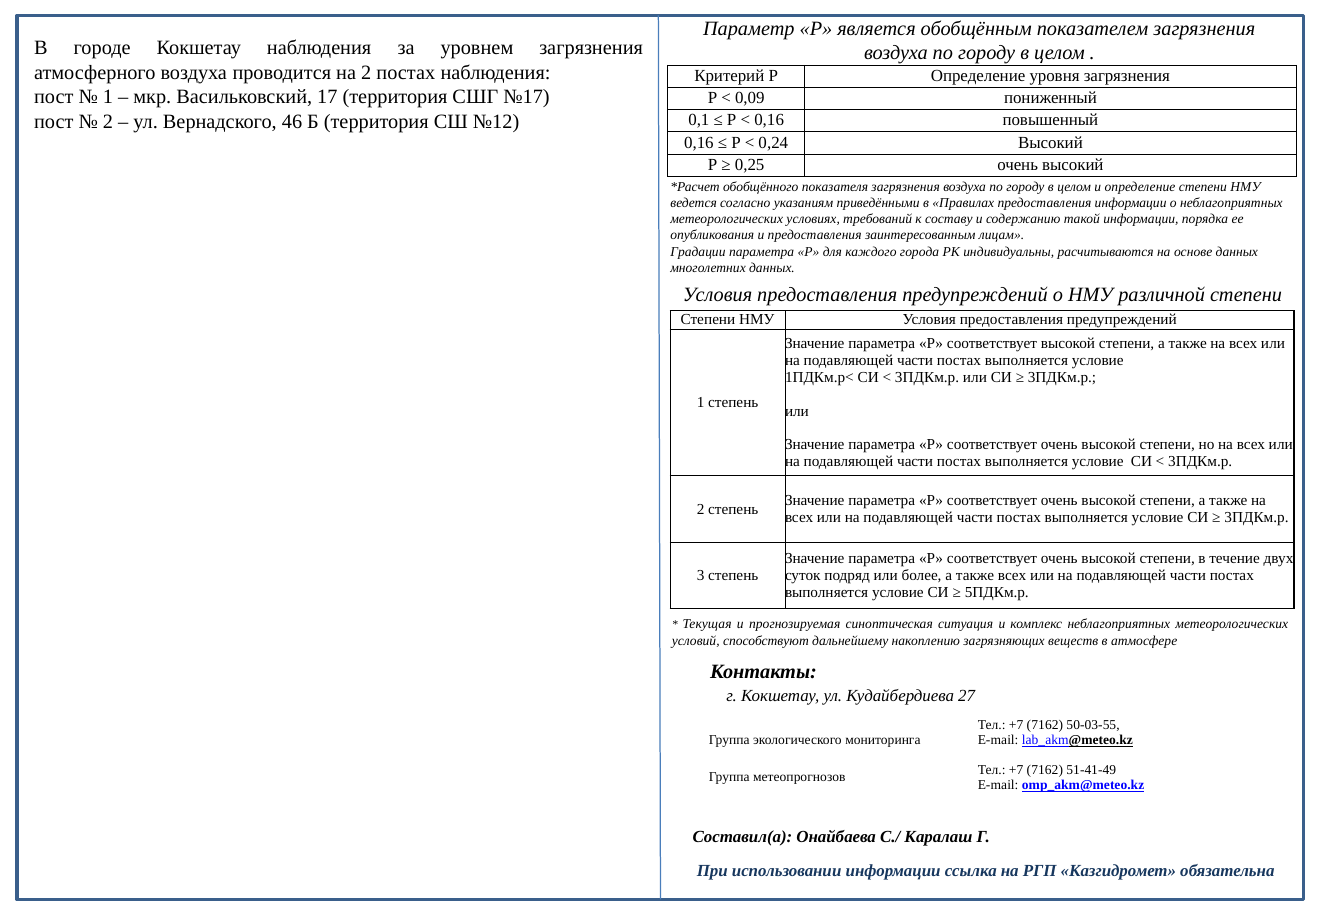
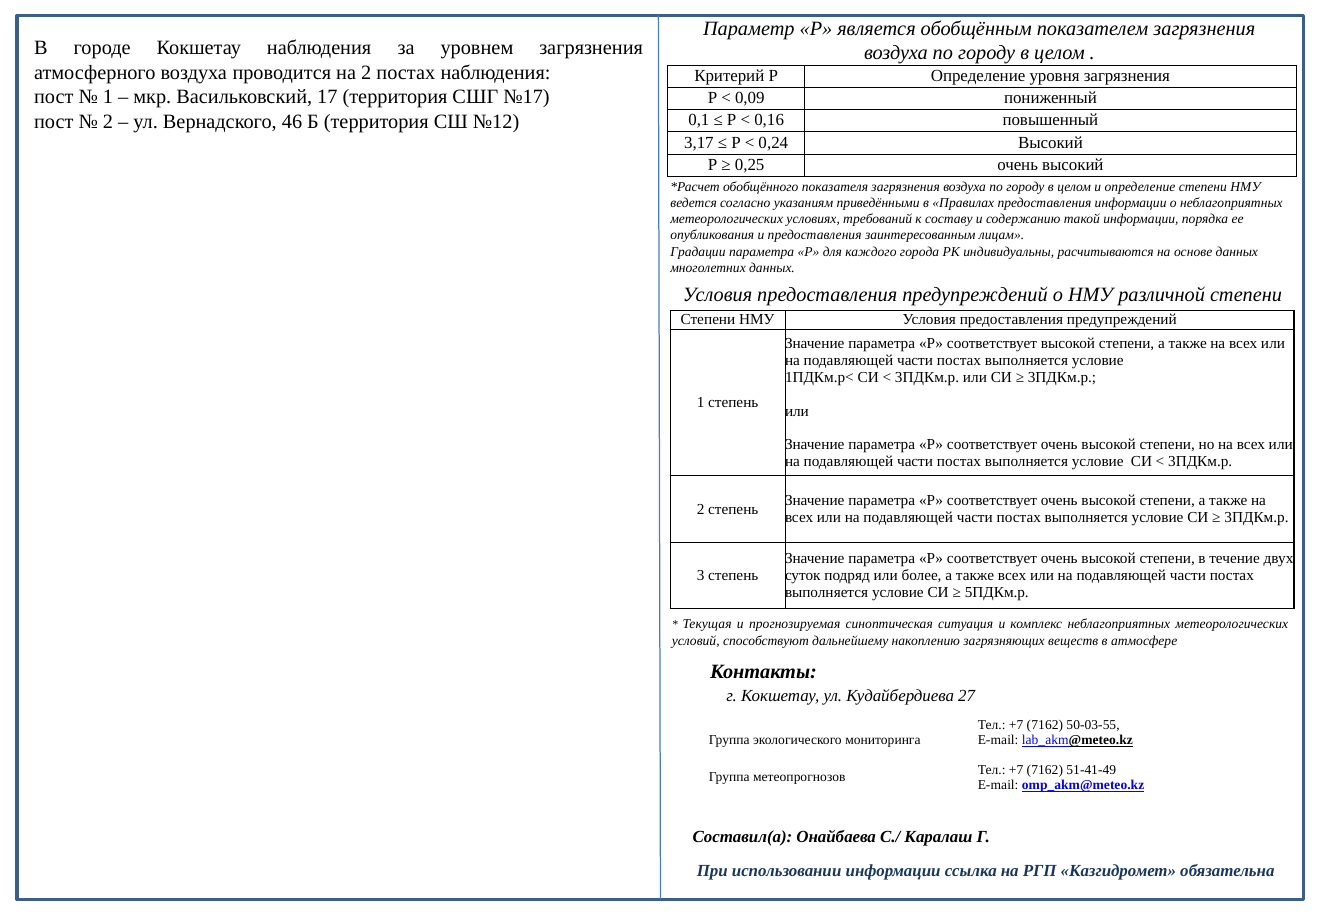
0,16: 0,16 -> 3,17 (699, 142)
